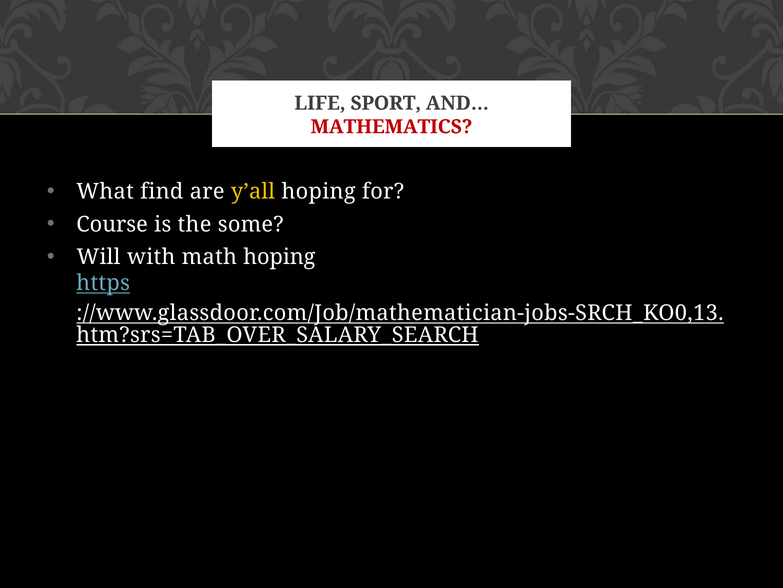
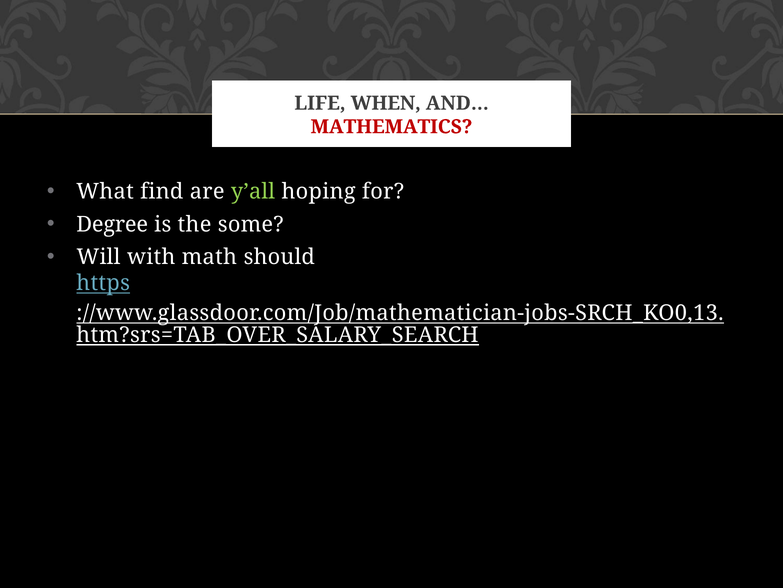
SPORT: SPORT -> WHEN (386, 103)
y’all colour: yellow -> light green (253, 192)
Course: Course -> Degree (112, 224)
math hoping: hoping -> should (279, 257)
